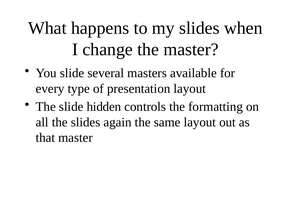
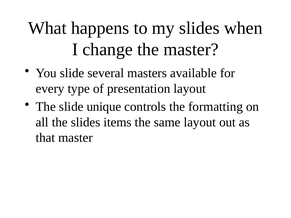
hidden: hidden -> unique (104, 107)
again: again -> items (118, 122)
